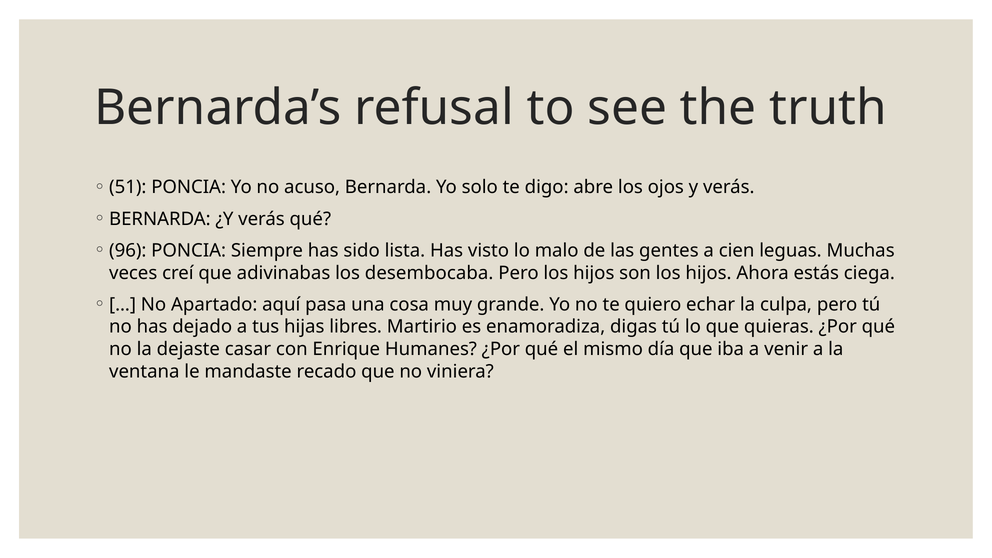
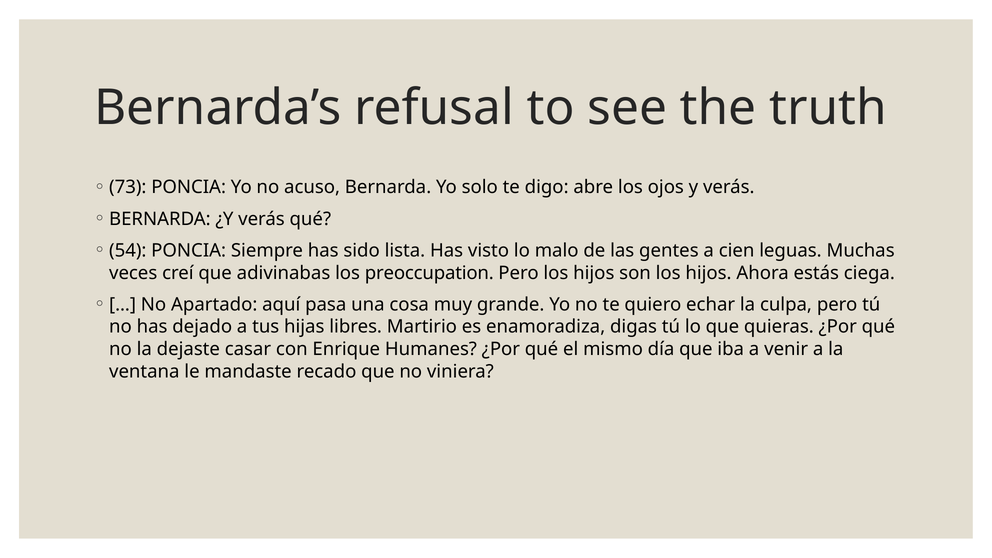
51: 51 -> 73 (128, 187)
96: 96 -> 54 (128, 251)
desembocaba: desembocaba -> preoccupation (429, 273)
